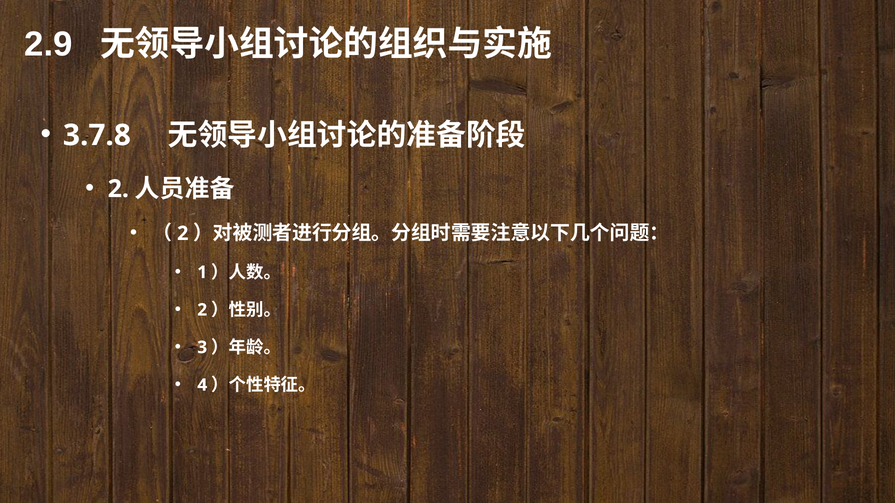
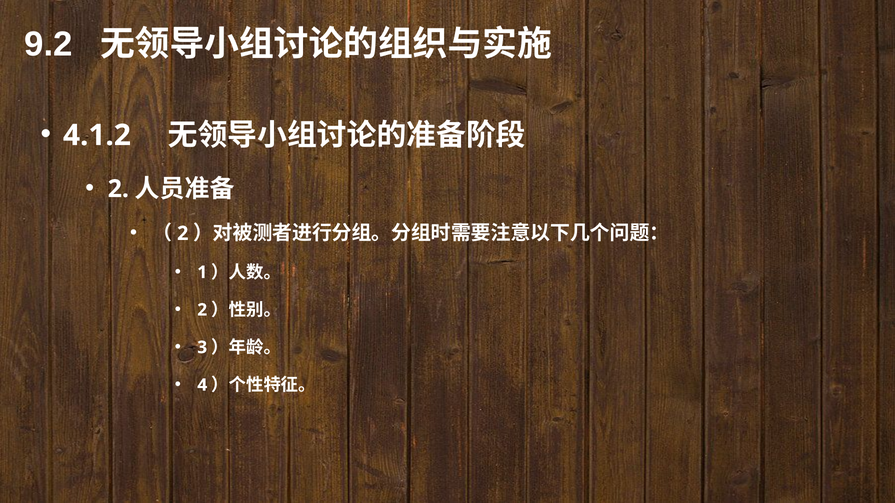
2.9: 2.9 -> 9.2 (48, 44)
3.7.8: 3.7.8 -> 4.1.2 (97, 135)
